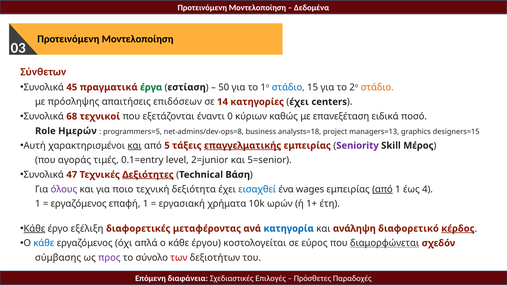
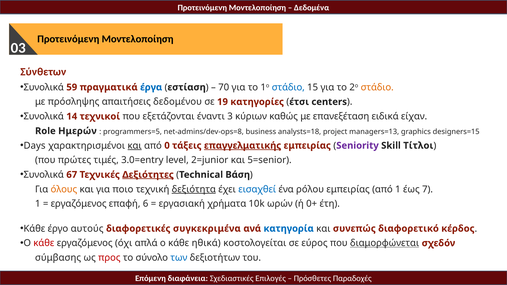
45: 45 -> 59 (72, 87)
έργα colour: green -> blue (151, 87)
50: 50 -> 70 (224, 87)
επιδόσεων: επιδόσεων -> δεδομένου (178, 102)
14: 14 -> 19 (222, 102)
έχει: έχει -> έτσι (299, 102)
68: 68 -> 14 (72, 116)
0: 0 -> 3 (230, 116)
ποσό: ποσό -> είχαν (414, 116)
Αυτή: Αυτή -> Days (35, 146)
5: 5 -> 0 (167, 146)
Μέρος: Μέρος -> Τίτλοι (418, 146)
αγοράς: αγοράς -> πρώτες (74, 160)
0.1=entry: 0.1=entry -> 3.0=entry (142, 160)
47: 47 -> 67 (72, 175)
όλους colour: purple -> orange (64, 189)
δεξιότητα underline: none -> present (194, 189)
wages: wages -> ρόλου (310, 189)
από underline: present -> none (382, 189)
4: 4 -> 7 (428, 189)
επαφή 1: 1 -> 6 (146, 204)
1+: 1+ -> 0+ (312, 204)
Κάθε underline: present -> none (34, 229)
εξέλιξη: εξέλιξη -> αυτούς (87, 229)
μεταφέροντας: μεταφέροντας -> συγκεκριμένα (207, 229)
ανάληψη: ανάληψη -> συνεπώς (354, 229)
κέρδος underline: present -> none (458, 229)
κάθε colour: blue -> red (44, 243)
έργου: έργου -> ηθικά (206, 243)
προς colour: purple -> red (109, 258)
των colour: red -> blue (179, 258)
